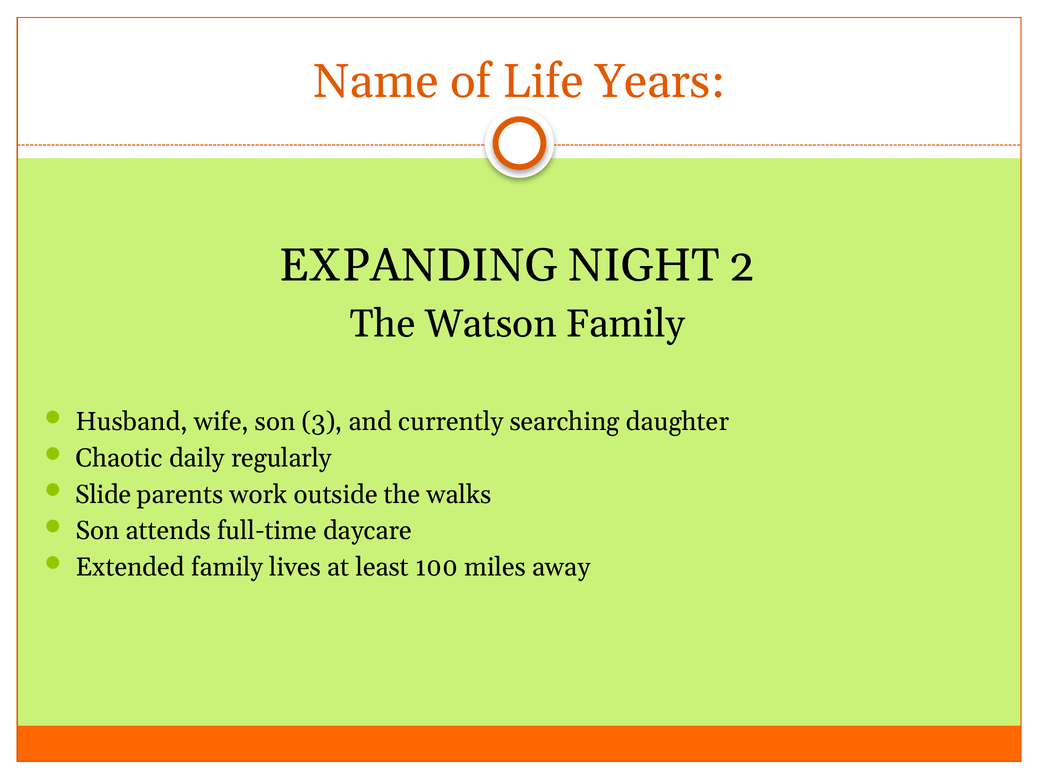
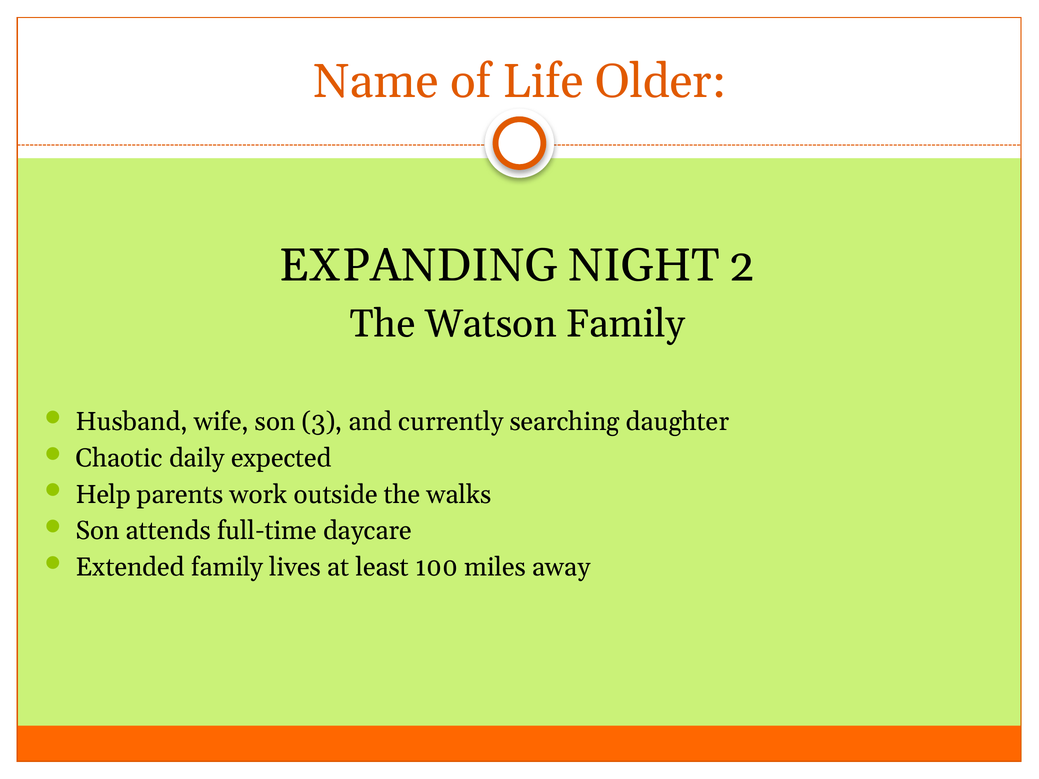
Years: Years -> Older (660, 82)
regularly: regularly -> expected (281, 458)
Slide: Slide -> Help (103, 495)
